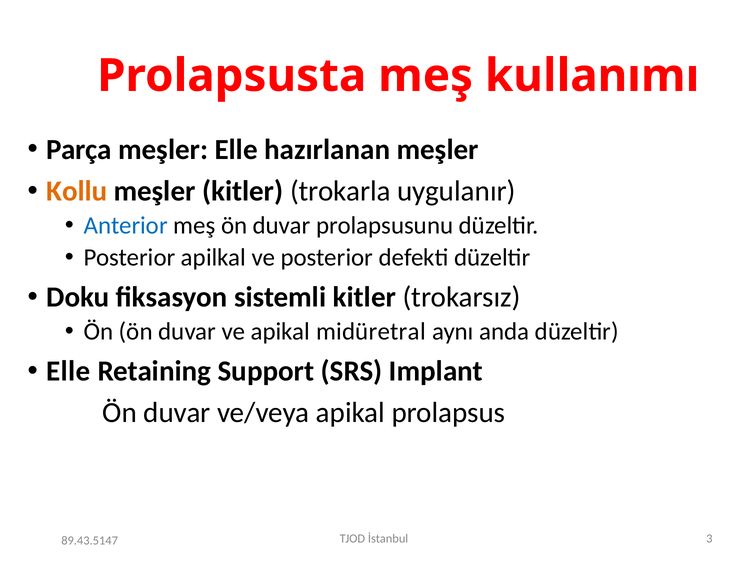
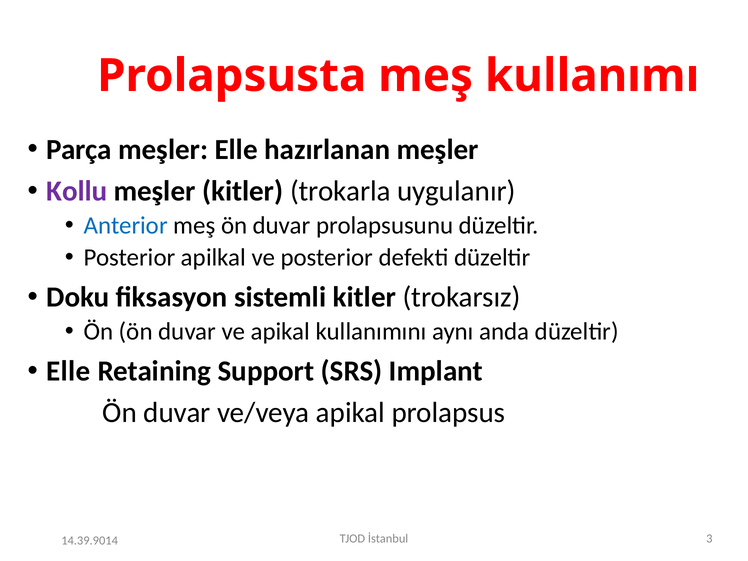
Kollu colour: orange -> purple (77, 191)
midüretral: midüretral -> kullanımını (371, 332)
89.43.5147: 89.43.5147 -> 14.39.9014 (90, 540)
